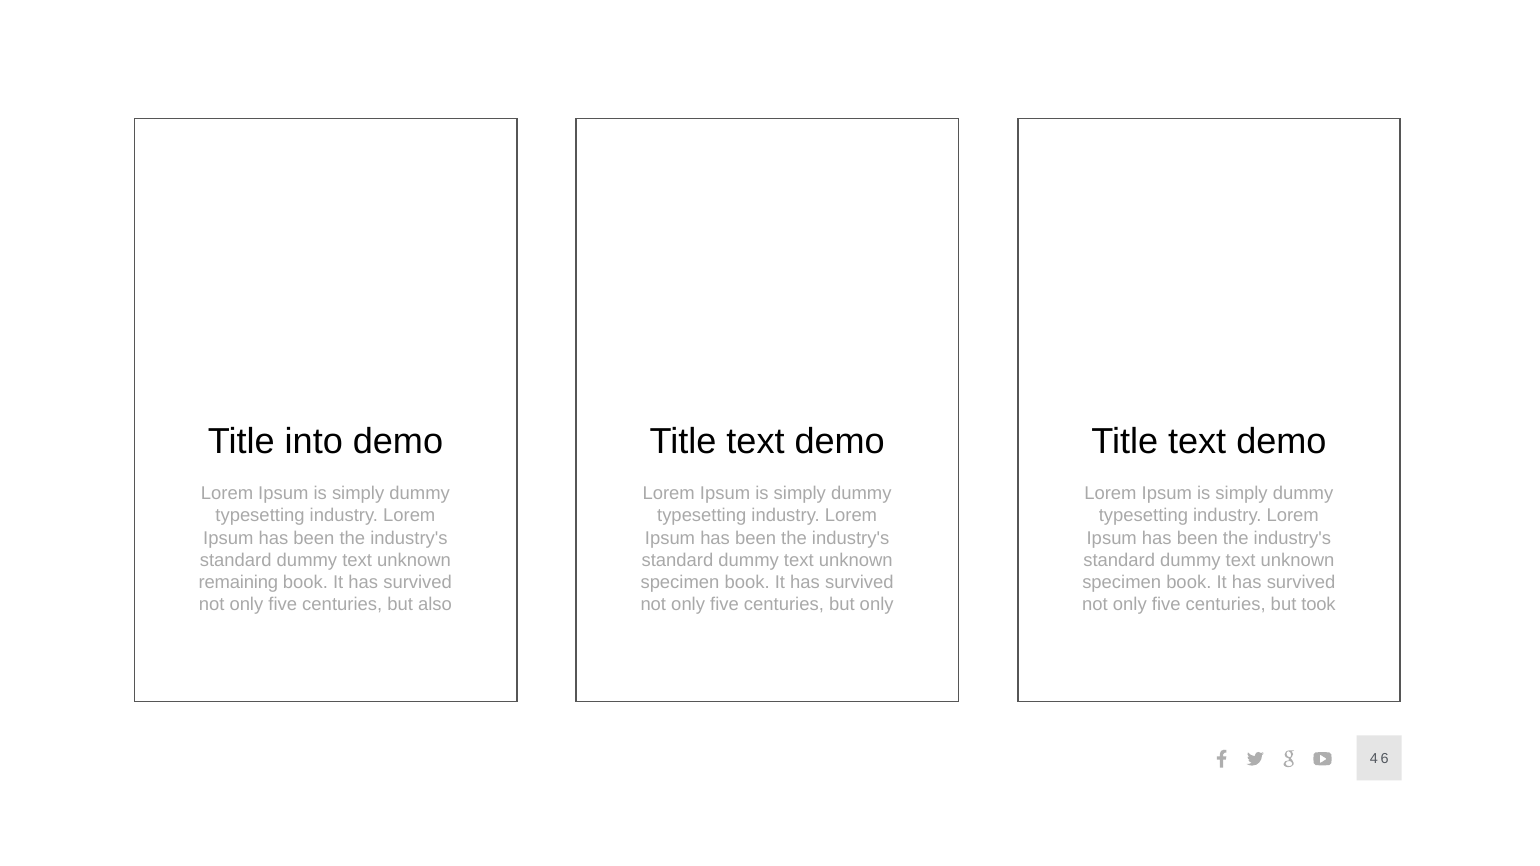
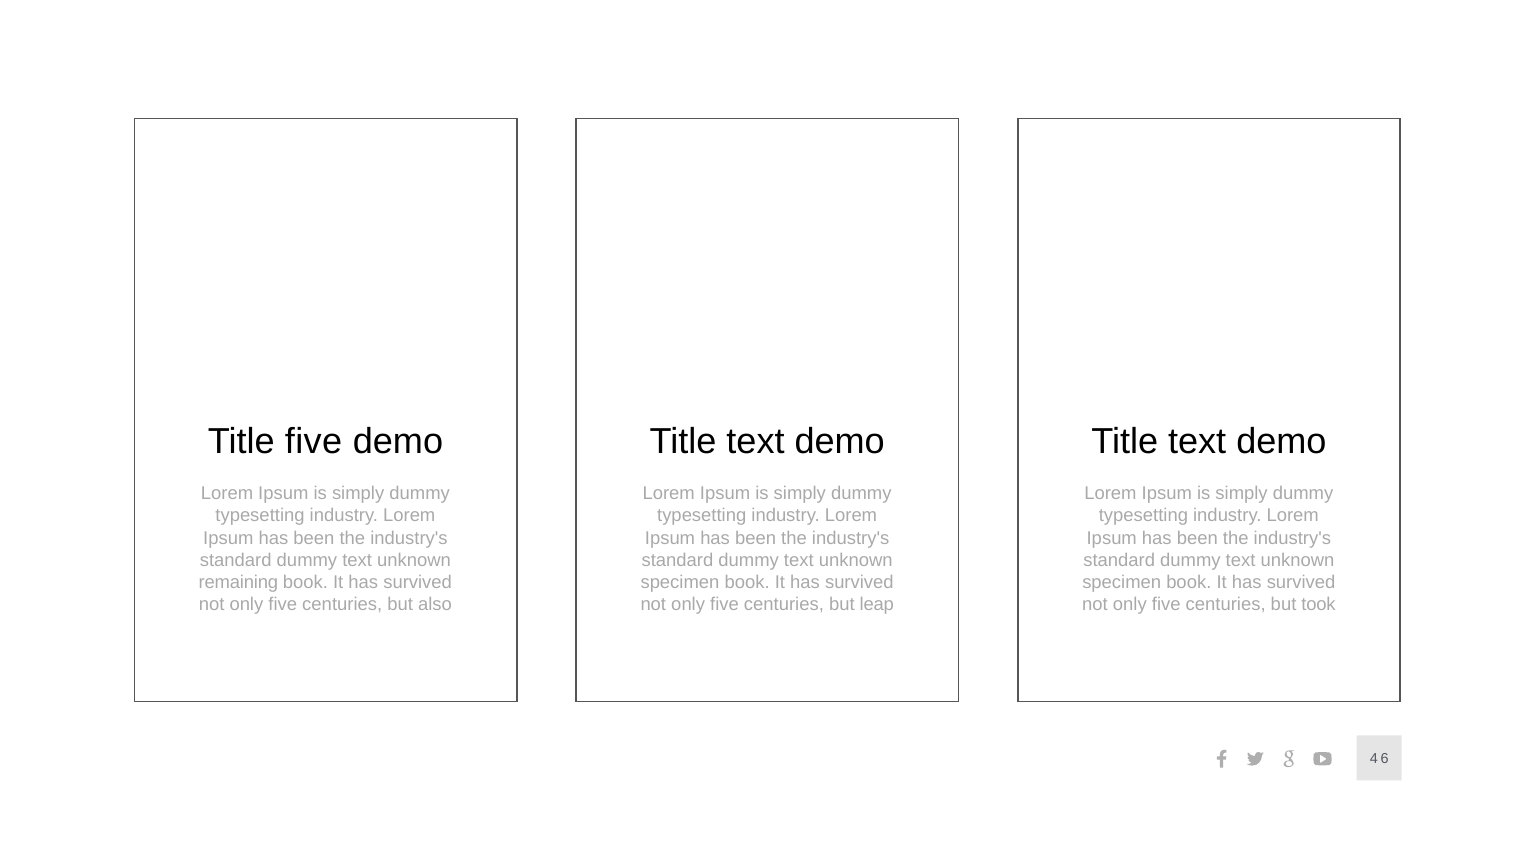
Title into: into -> five (314, 442)
but only: only -> leap (877, 605)
